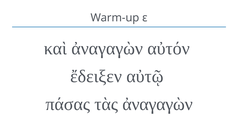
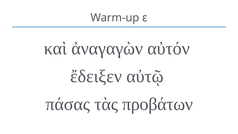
τὰς ἀναγαγὼν: ἀναγαγὼν -> προβάτων (158, 104)
